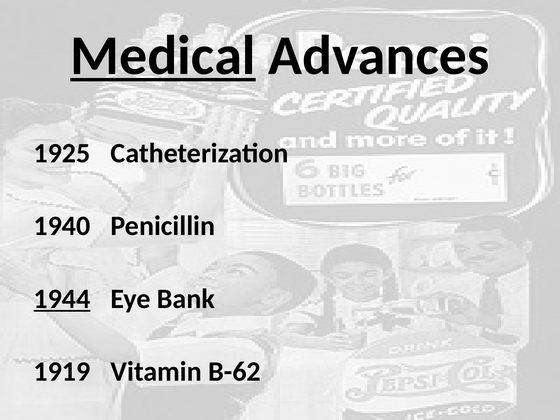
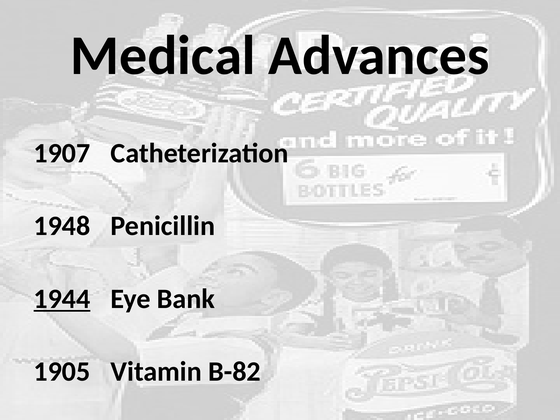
Medical underline: present -> none (163, 56)
1925: 1925 -> 1907 (62, 153)
1940: 1940 -> 1948 (62, 226)
1919: 1919 -> 1905 (62, 372)
B-62: B-62 -> B-82 (234, 372)
